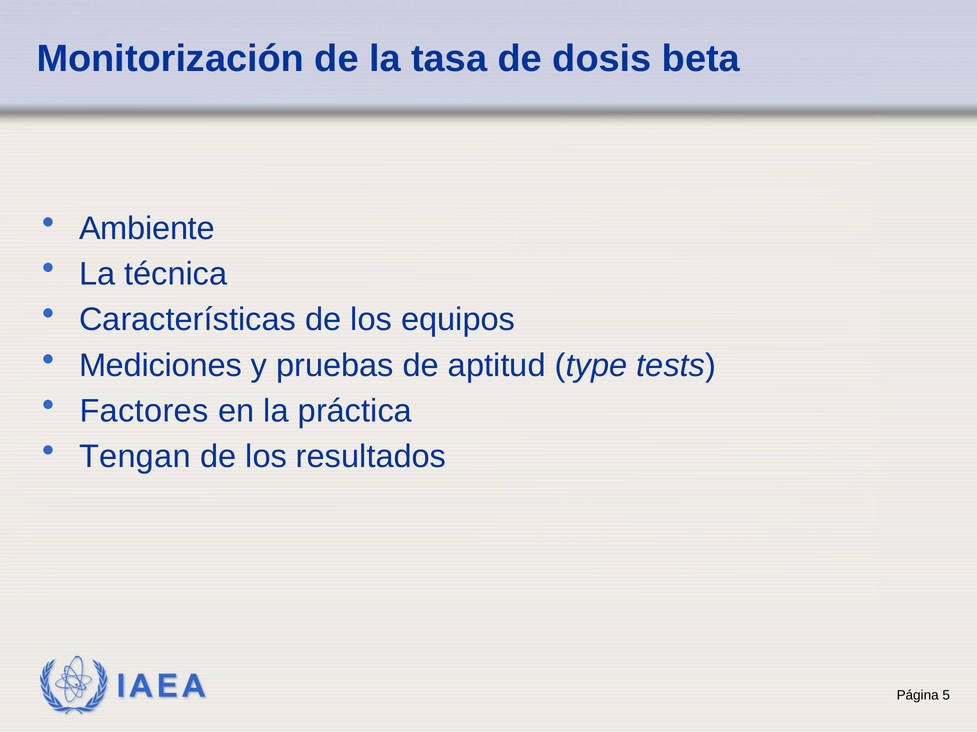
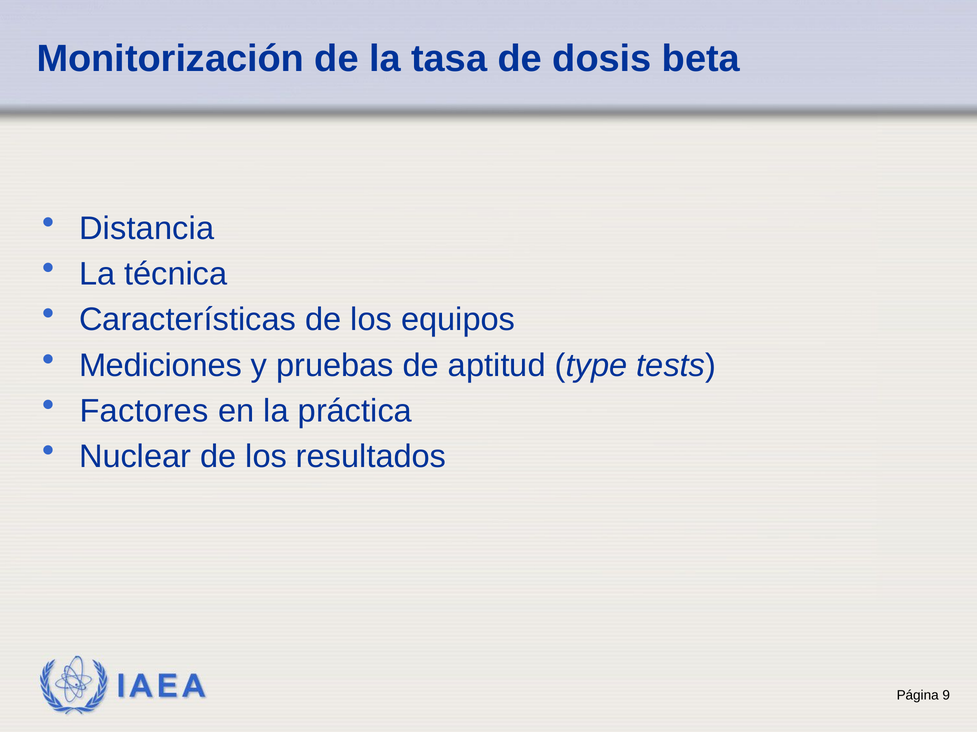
Ambiente: Ambiente -> Distancia (147, 229)
Tengan: Tengan -> Nuclear (135, 457)
5: 5 -> 9 (946, 696)
